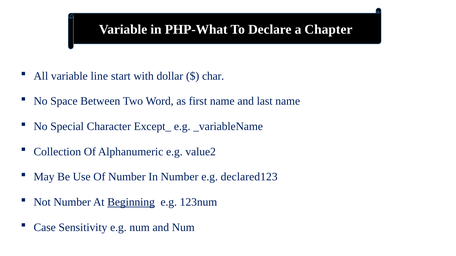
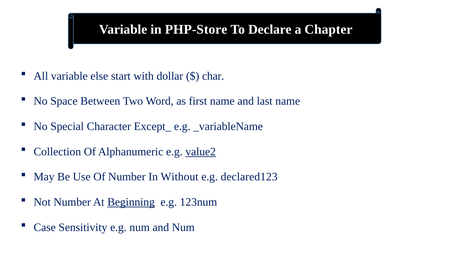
PHP-What: PHP-What -> PHP-Store (196, 29)
line: line -> else (99, 76)
value2 underline: none -> present (201, 152)
In Number: Number -> Without (180, 177)
